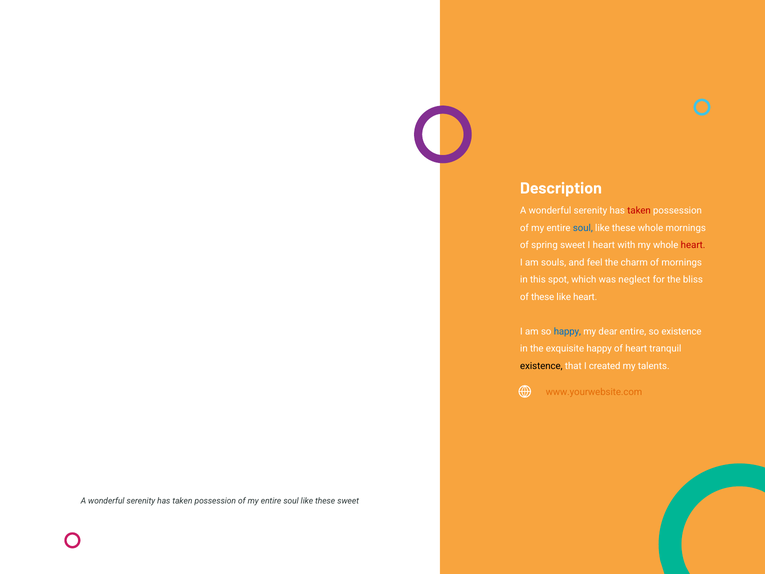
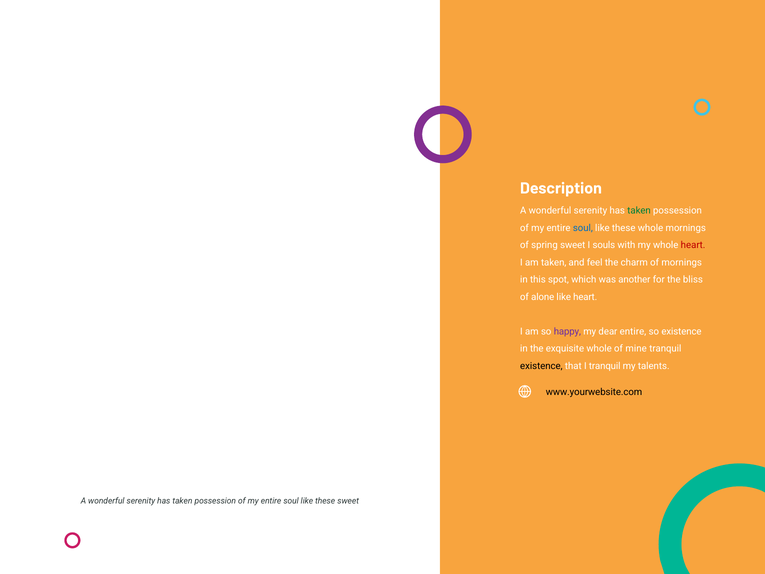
taken colour: red -> green (639, 211)
I heart: heart -> souls (604, 245)
am souls: souls -> taken (554, 262)
neglect: neglect -> another (634, 280)
of these: these -> alone (543, 297)
happy colour: blue -> purple (567, 331)
exquisite happy: happy -> whole (599, 349)
of heart: heart -> mine (636, 349)
I created: created -> tranquil (605, 366)
www.yourwebsite.com colour: orange -> black (594, 392)
